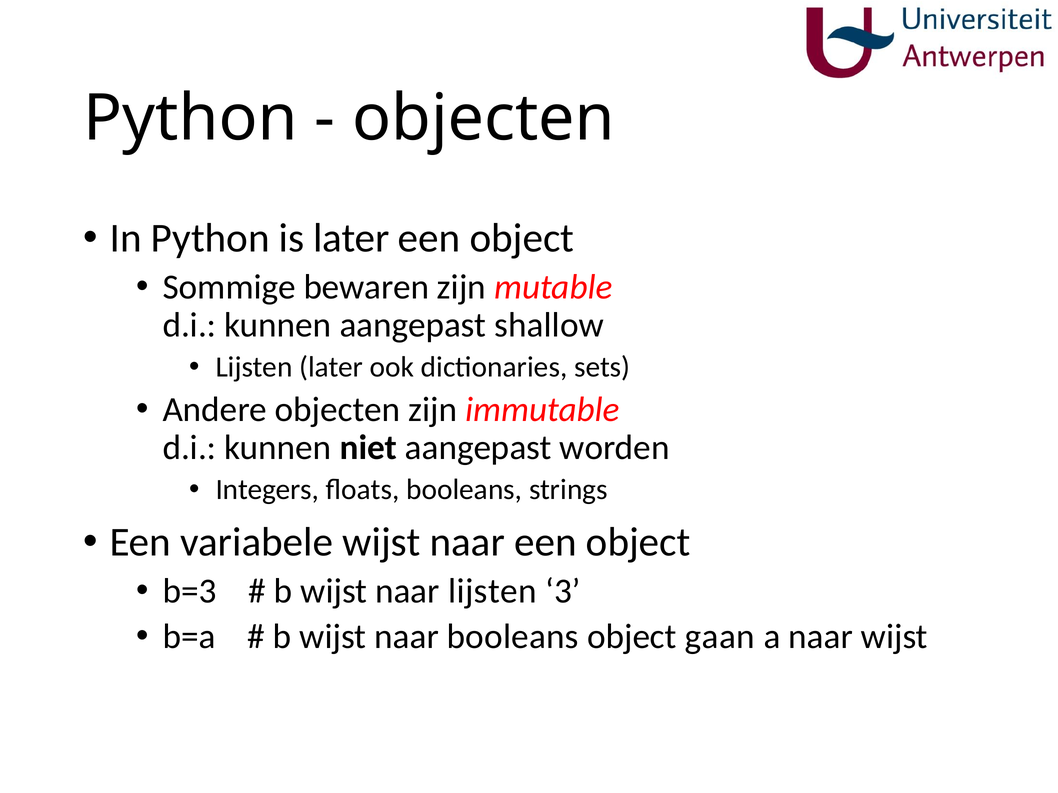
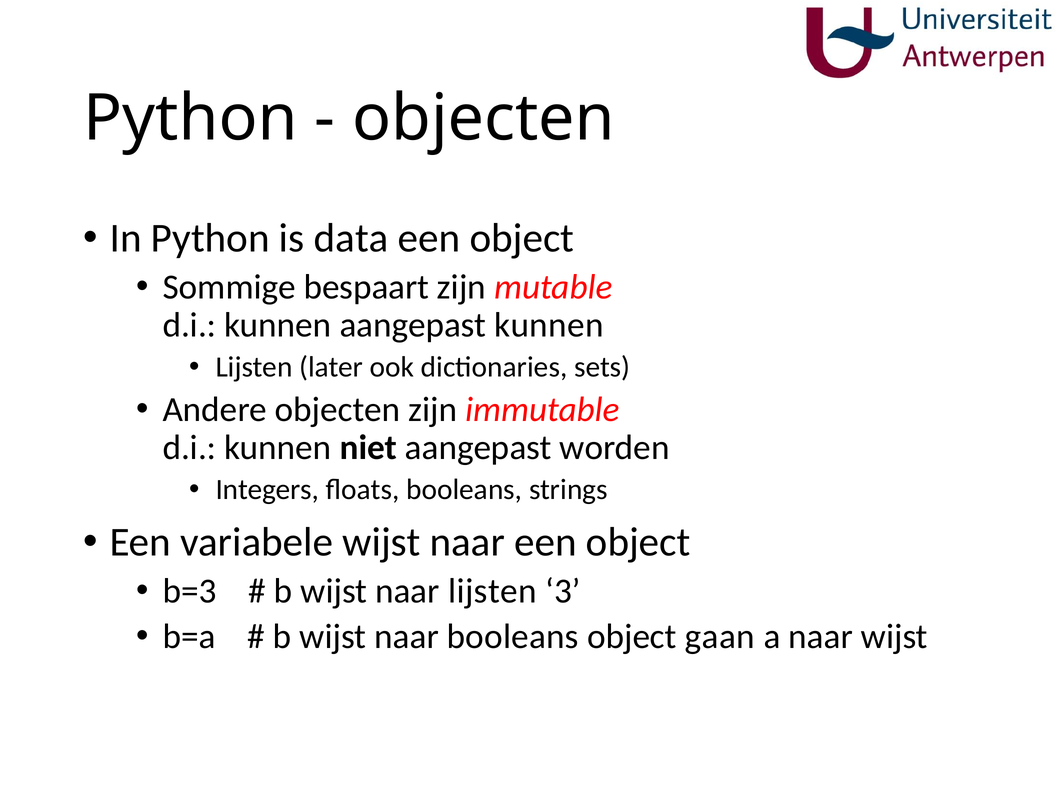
is later: later -> data (351, 239)
bewaren: bewaren -> bespaart (366, 287)
aangepast shallow: shallow -> kunnen (549, 325)
